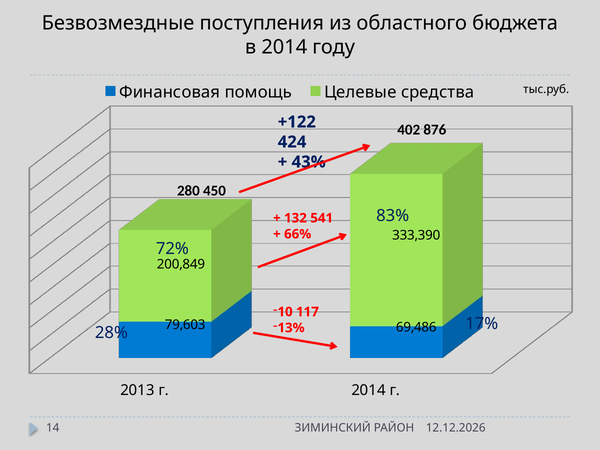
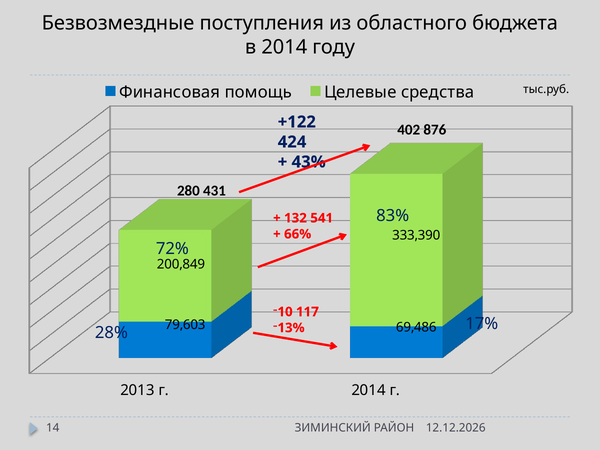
450: 450 -> 431 (215, 191)
